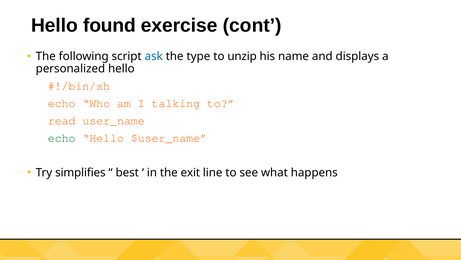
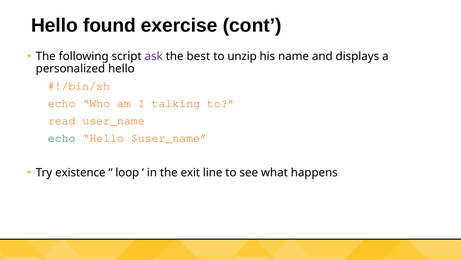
ask colour: blue -> purple (154, 56)
type: type -> best (198, 56)
simplifies: simplifies -> existence (80, 172)
best: best -> loop (127, 172)
